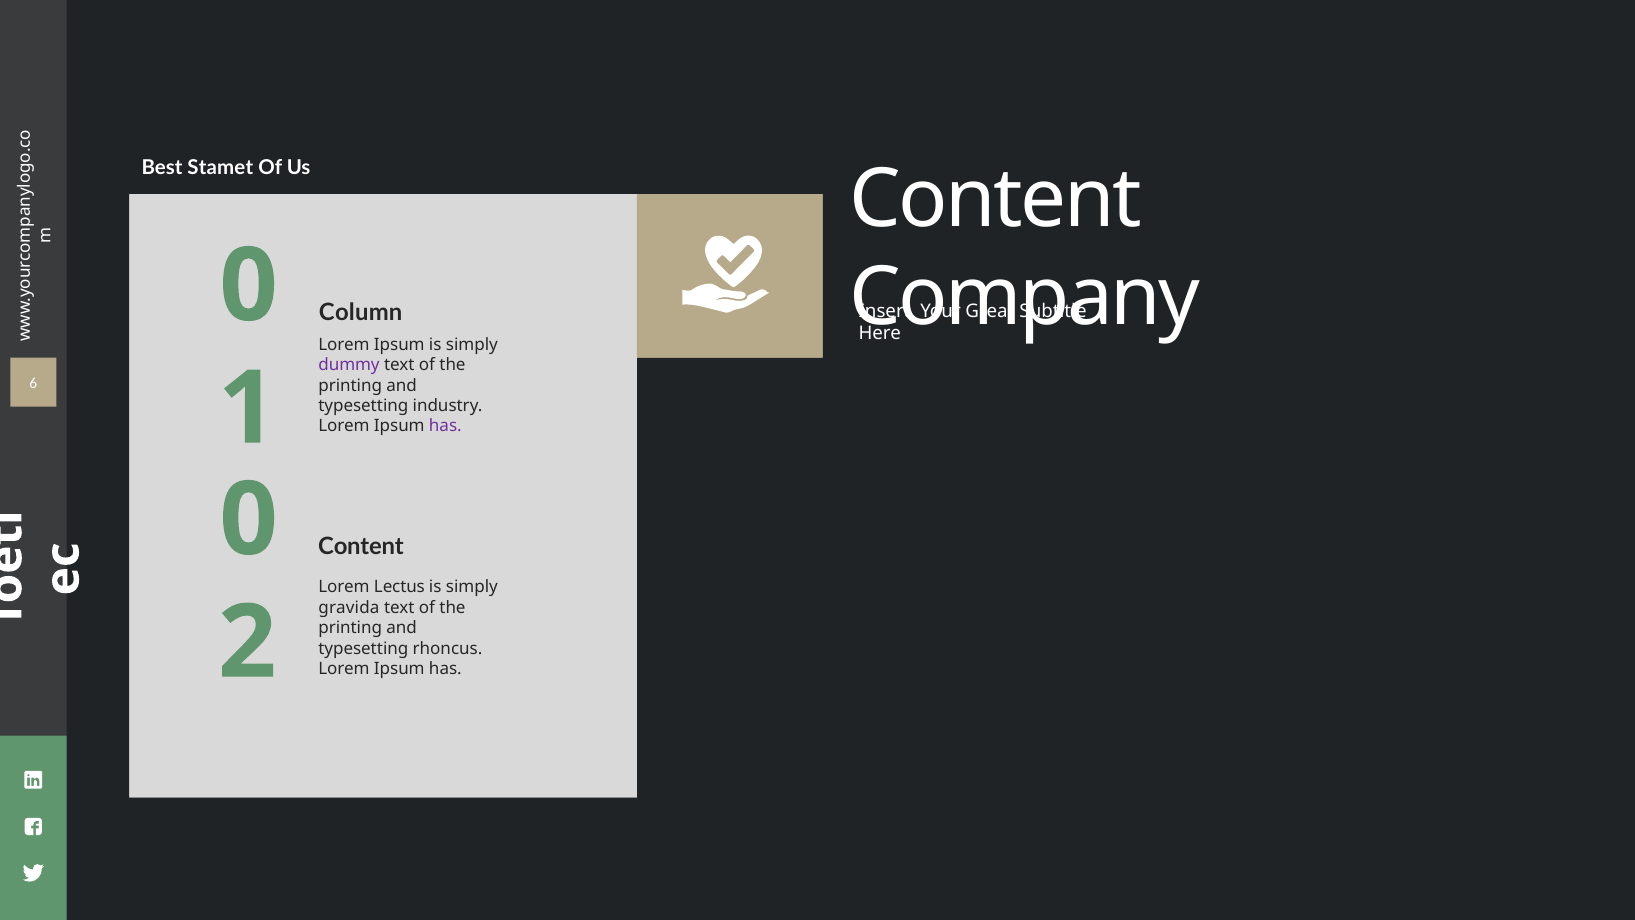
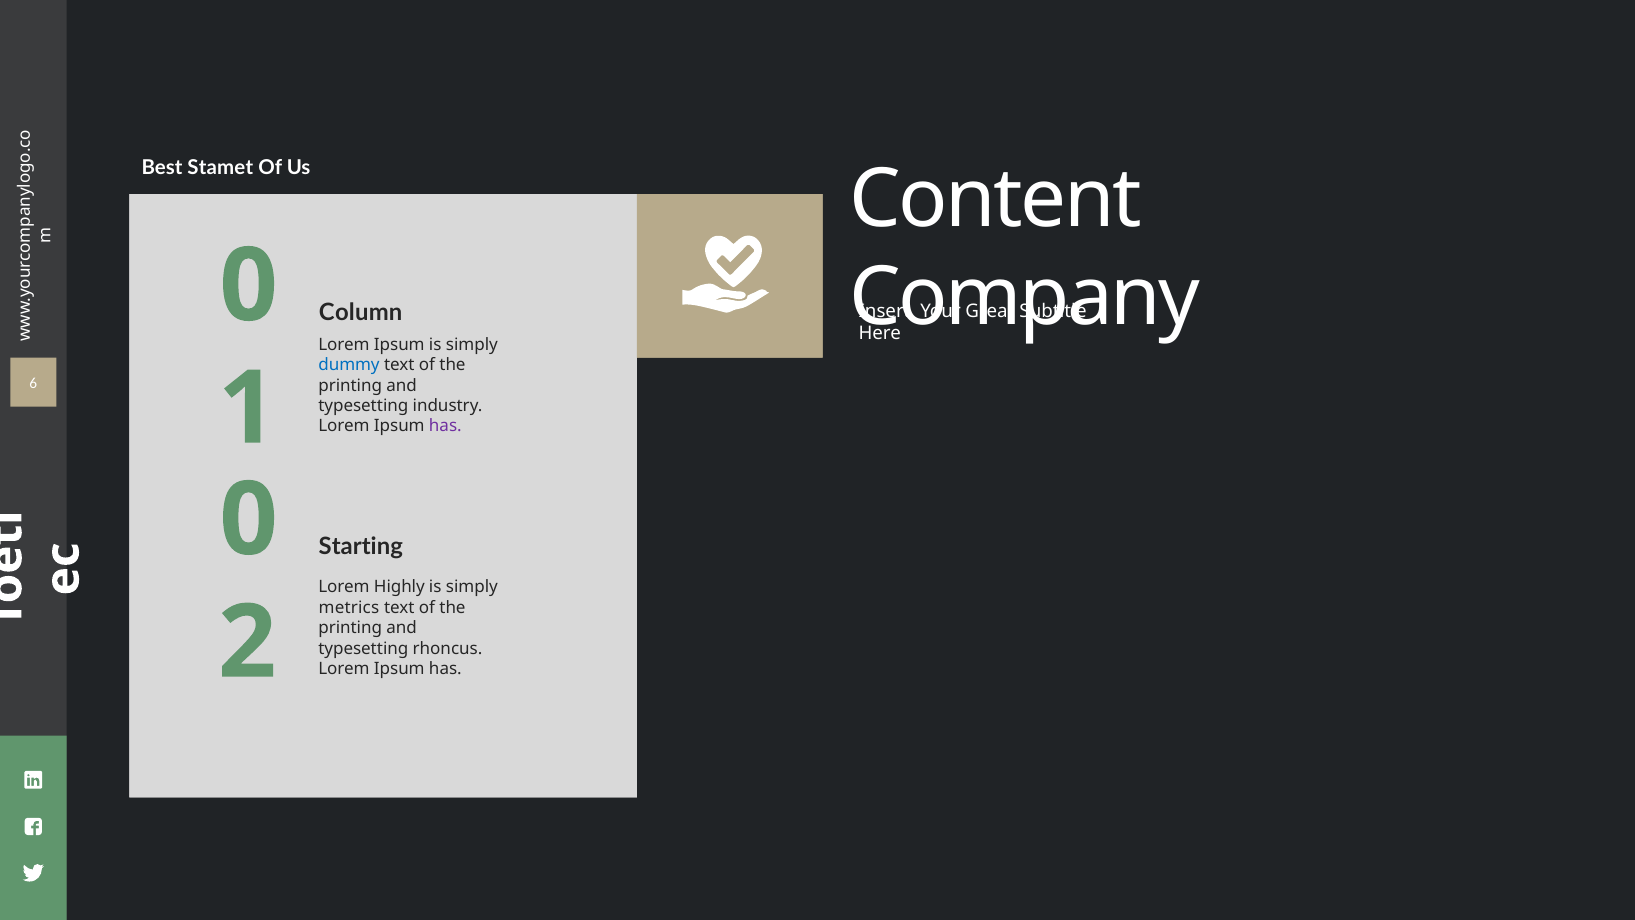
dummy colour: purple -> blue (349, 365)
Content: Content -> Starting (361, 547)
Lectus: Lectus -> Highly (399, 587)
gravida: gravida -> metrics (349, 607)
